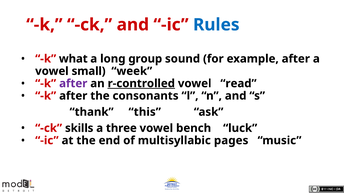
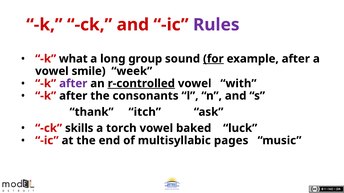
Rules colour: blue -> purple (216, 25)
for underline: none -> present (213, 59)
small: small -> smile (89, 71)
read: read -> with (238, 84)
this: this -> itch (145, 112)
three: three -> torch (121, 128)
bench: bench -> baked (194, 128)
